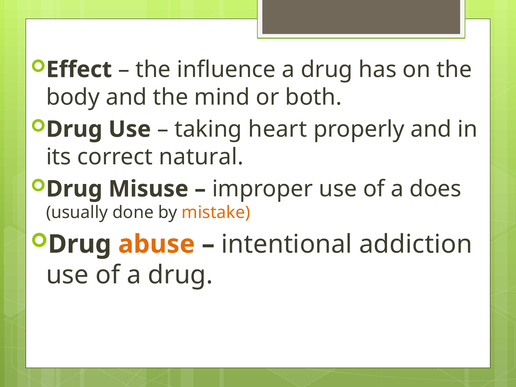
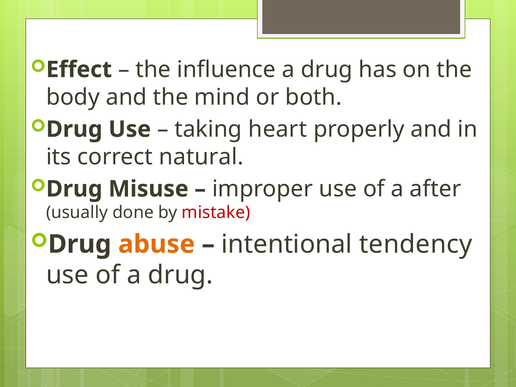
does: does -> after (435, 189)
mistake colour: orange -> red (216, 213)
addiction: addiction -> tendency (416, 244)
